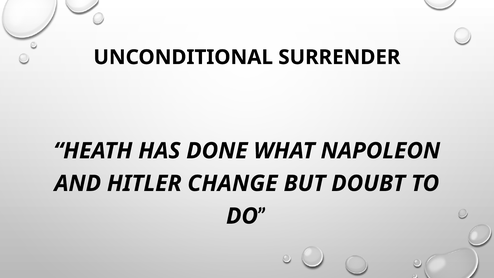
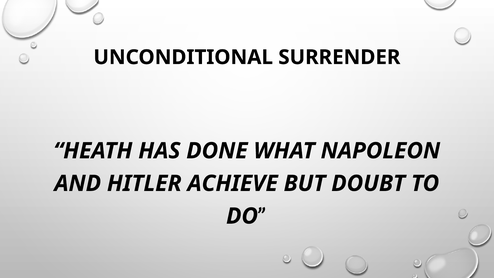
CHANGE: CHANGE -> ACHIEVE (233, 183)
